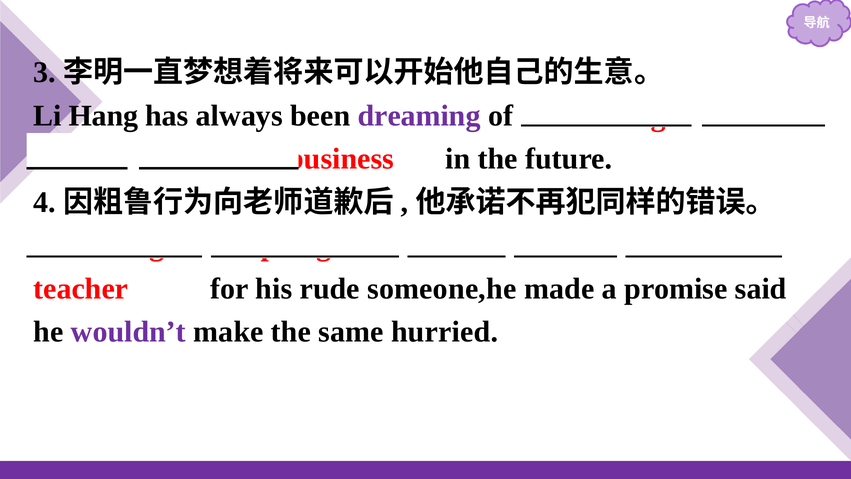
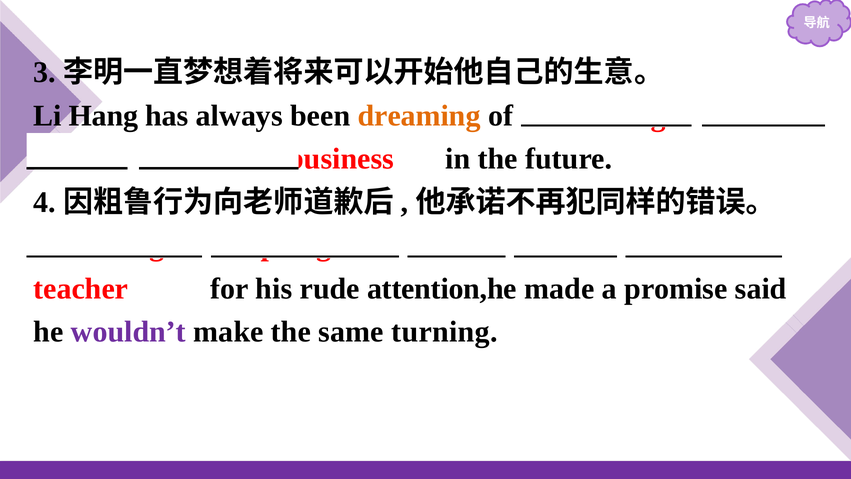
dreaming colour: purple -> orange (419, 116)
someone,he: someone,he -> attention,he (442, 289)
hurried: hurried -> turning (445, 332)
